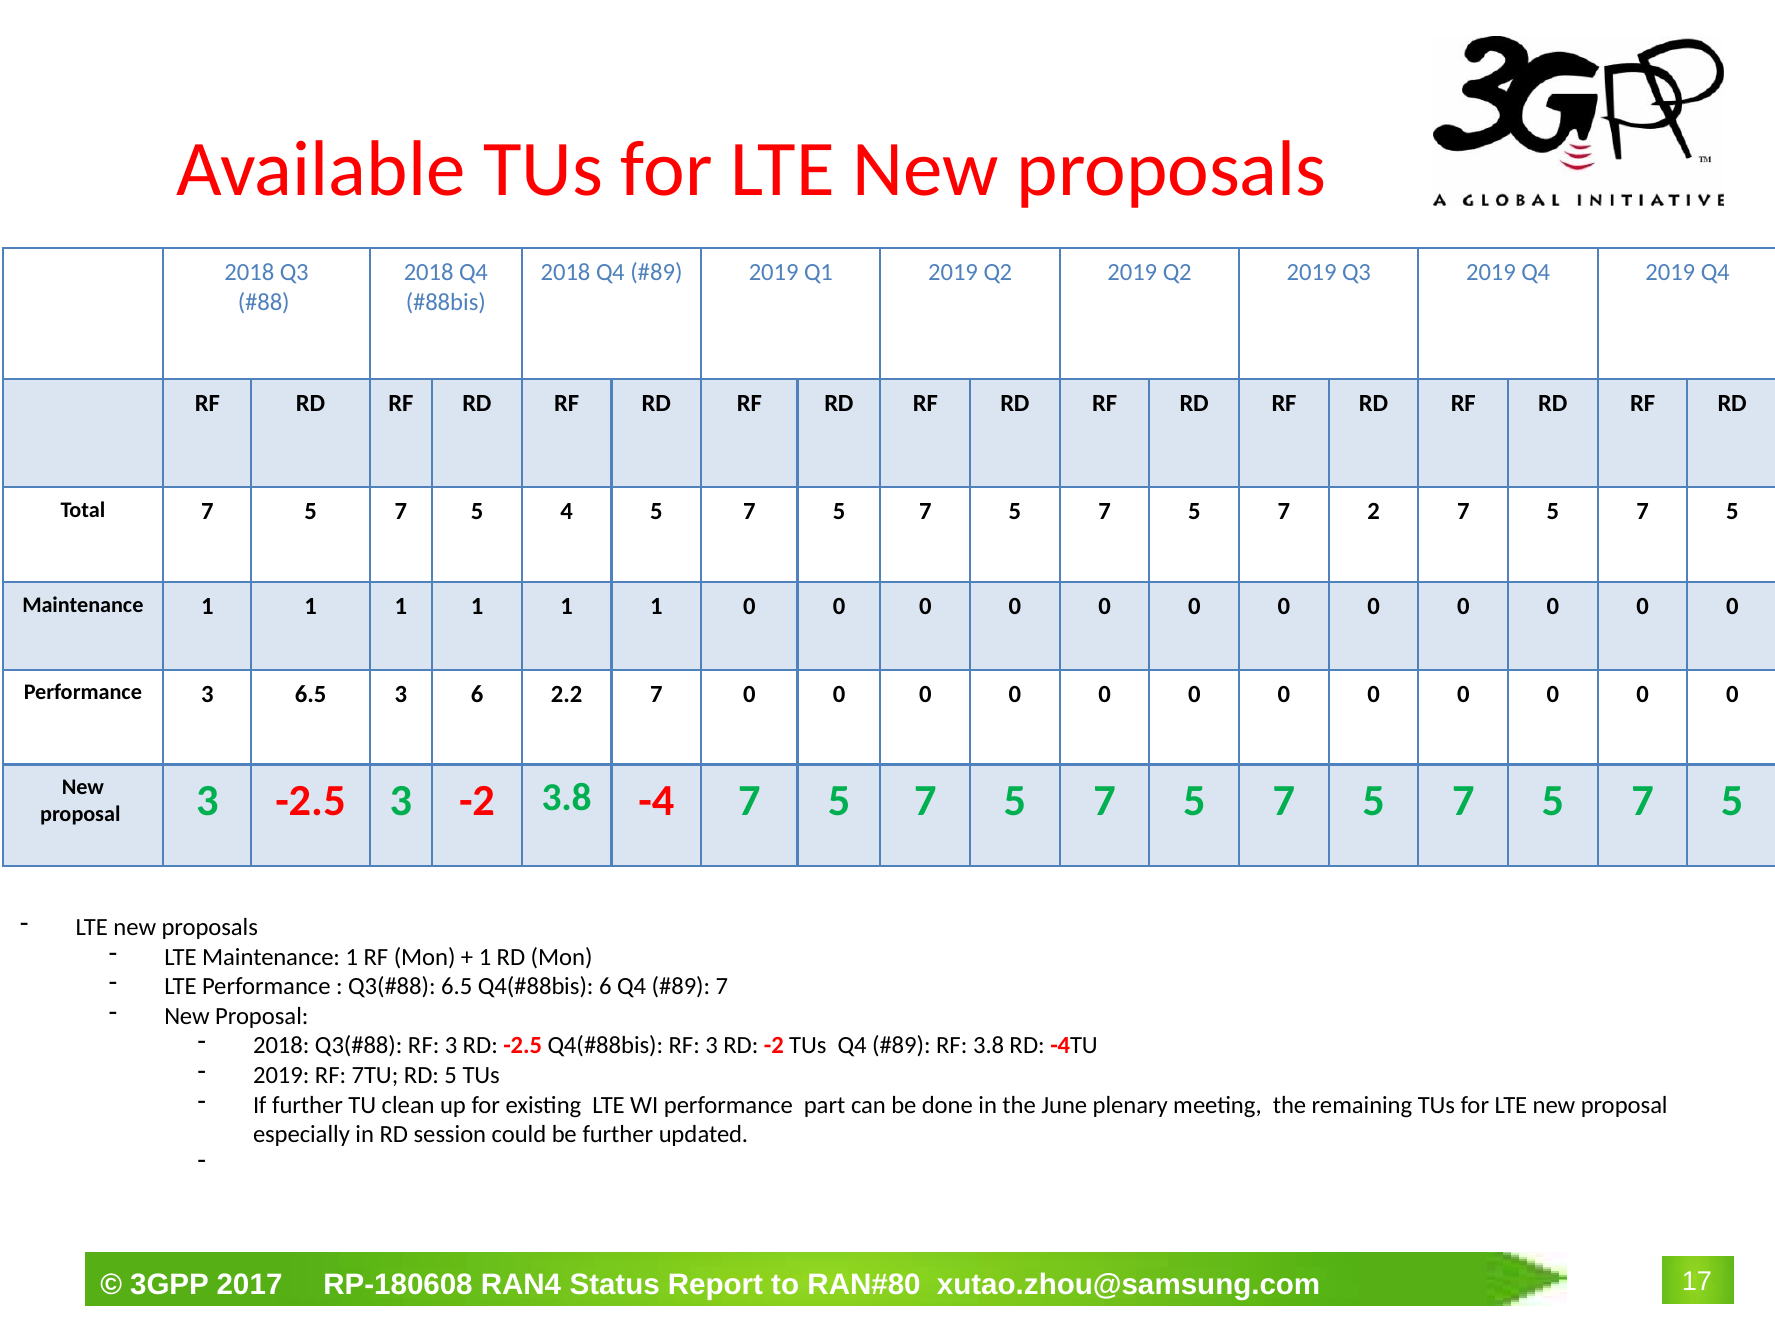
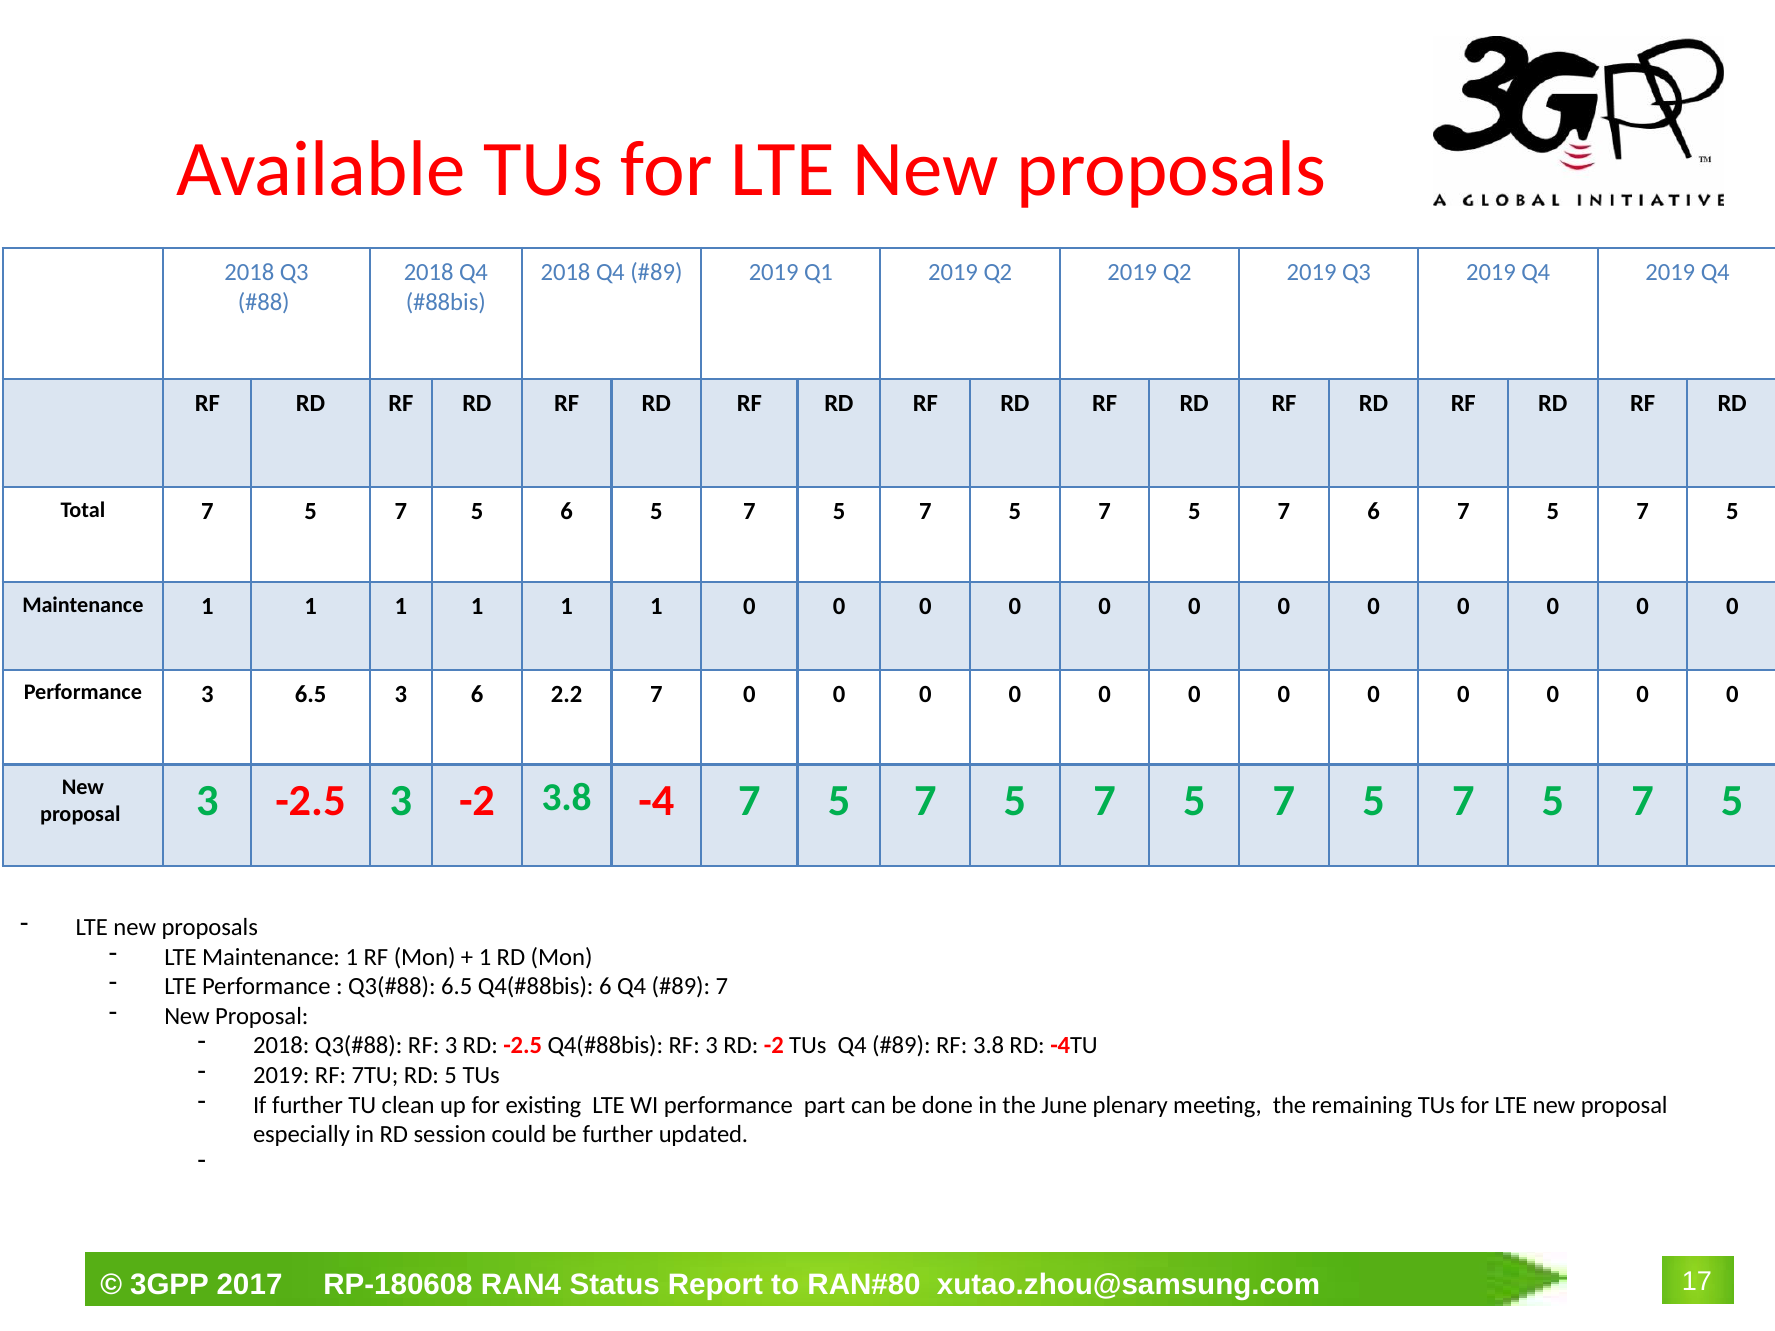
5 4: 4 -> 6 (567, 512)
7 2: 2 -> 6 (1374, 512)
